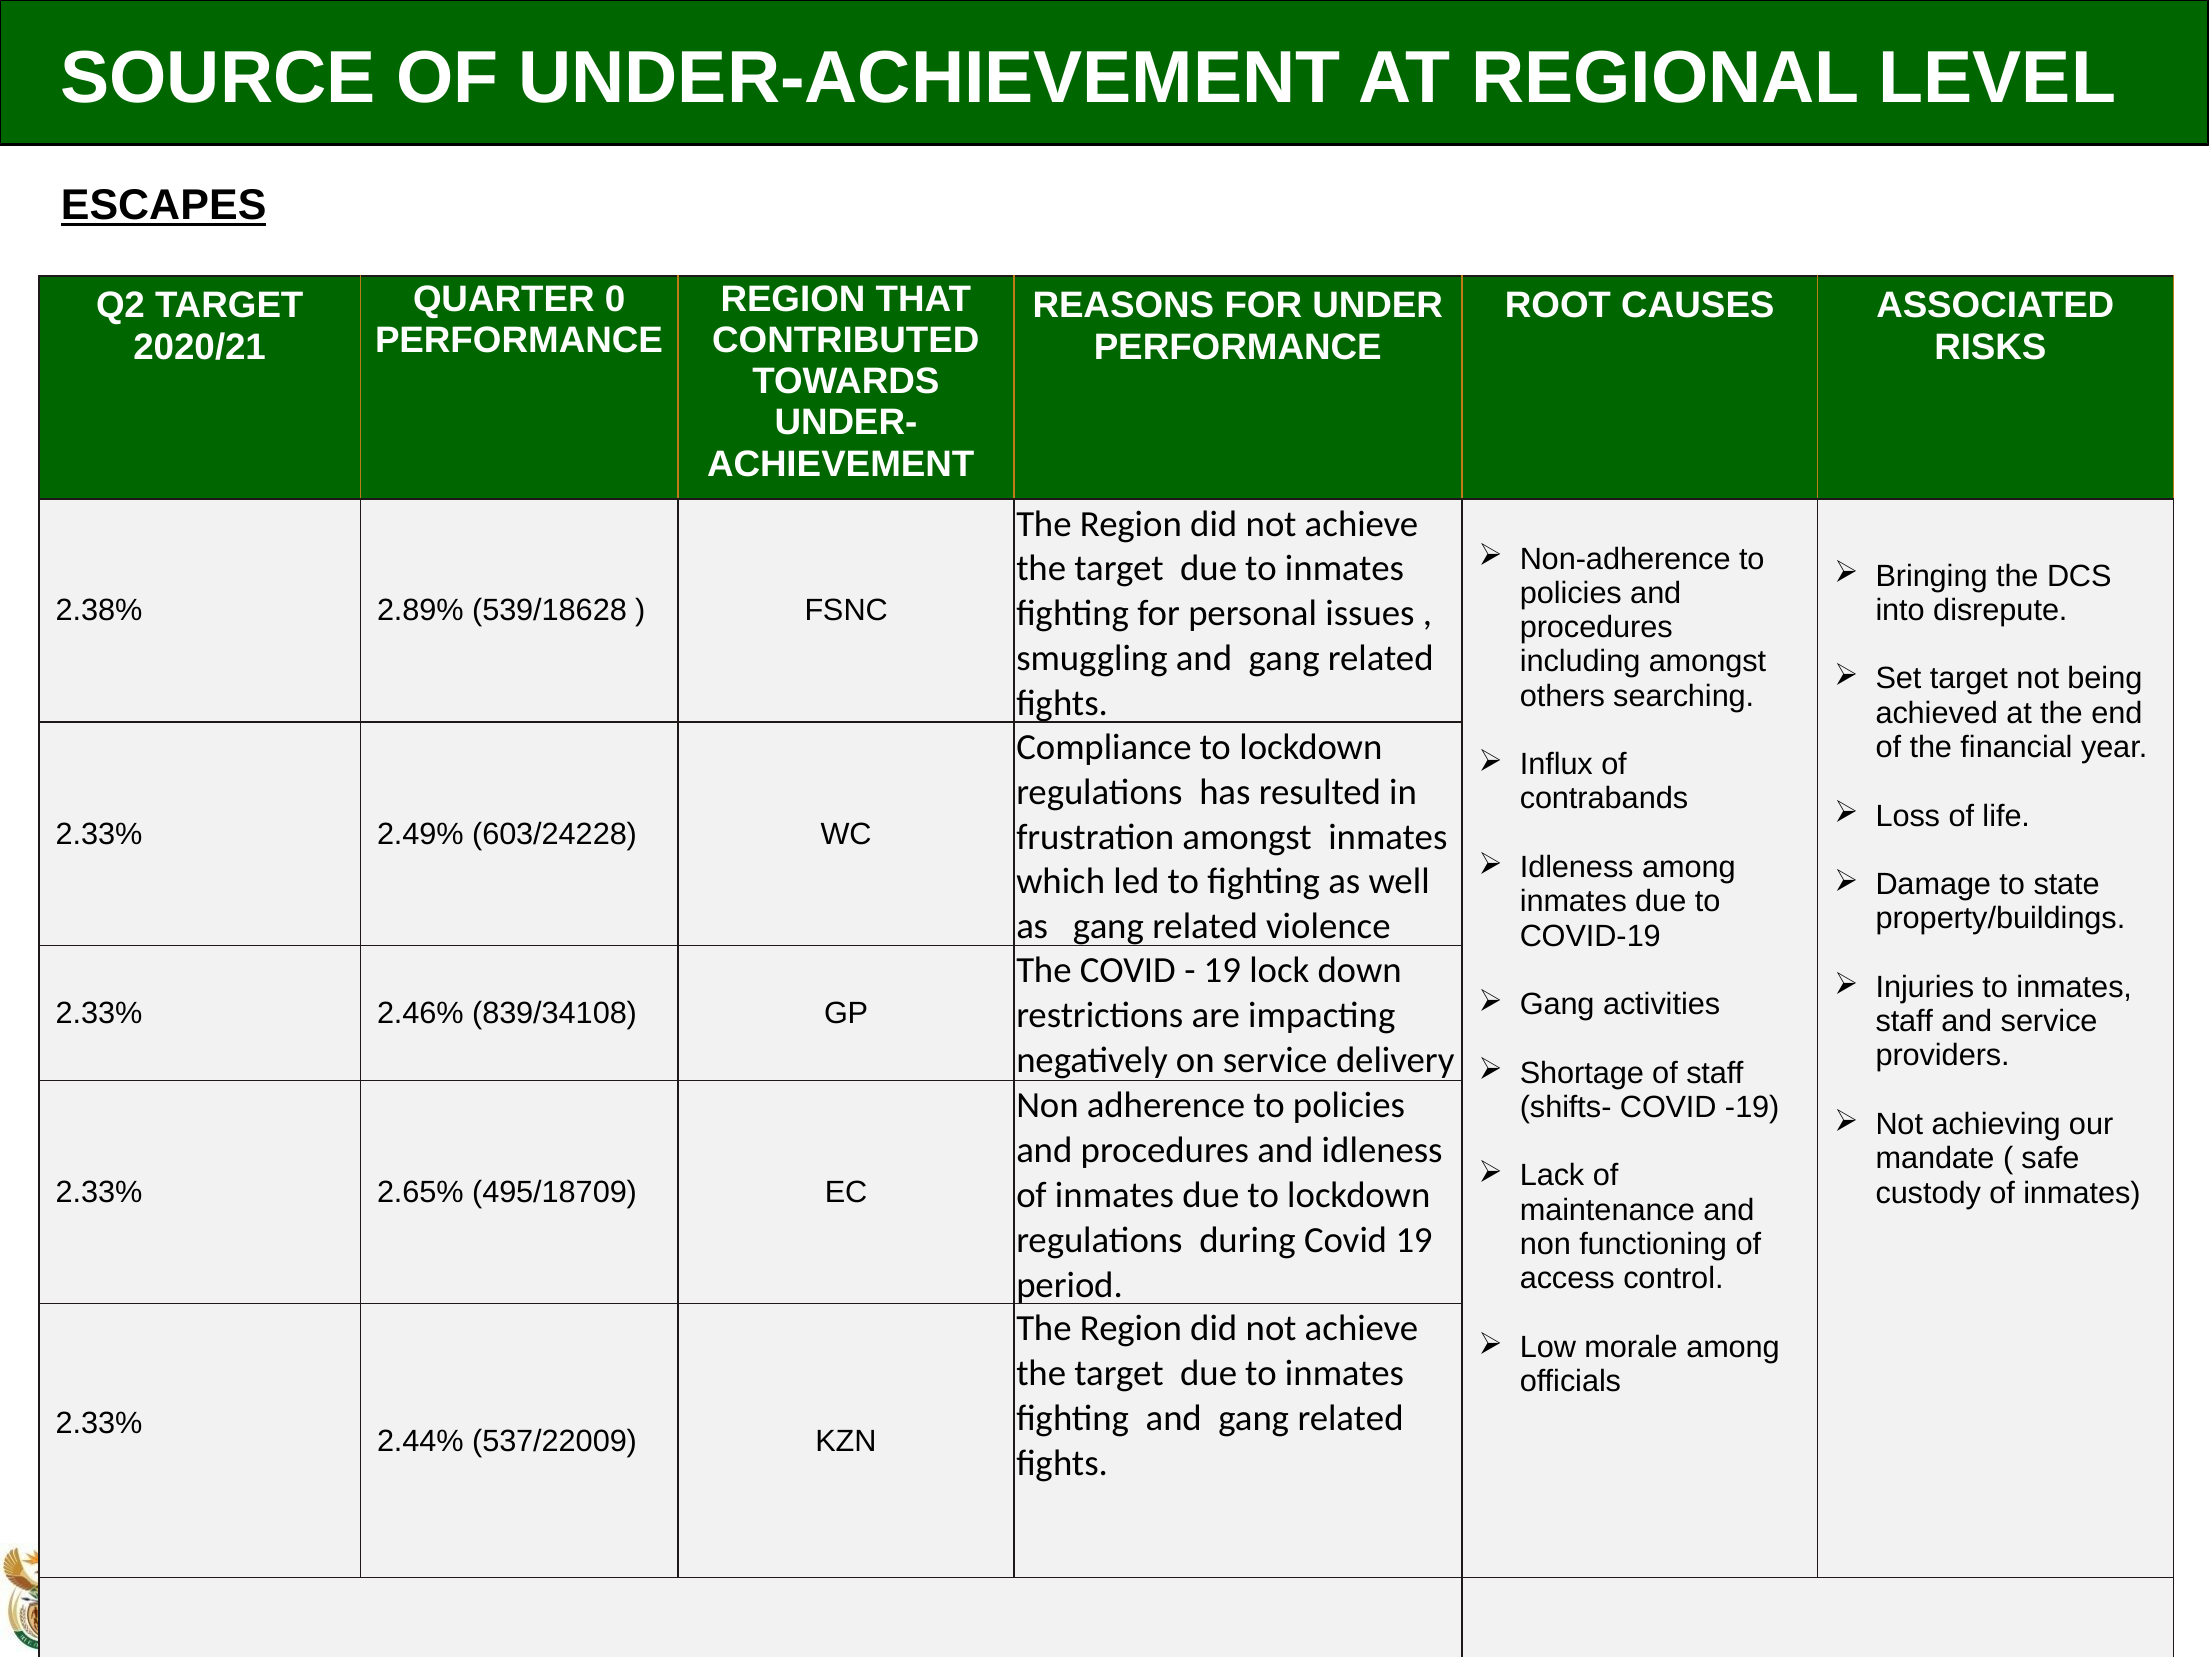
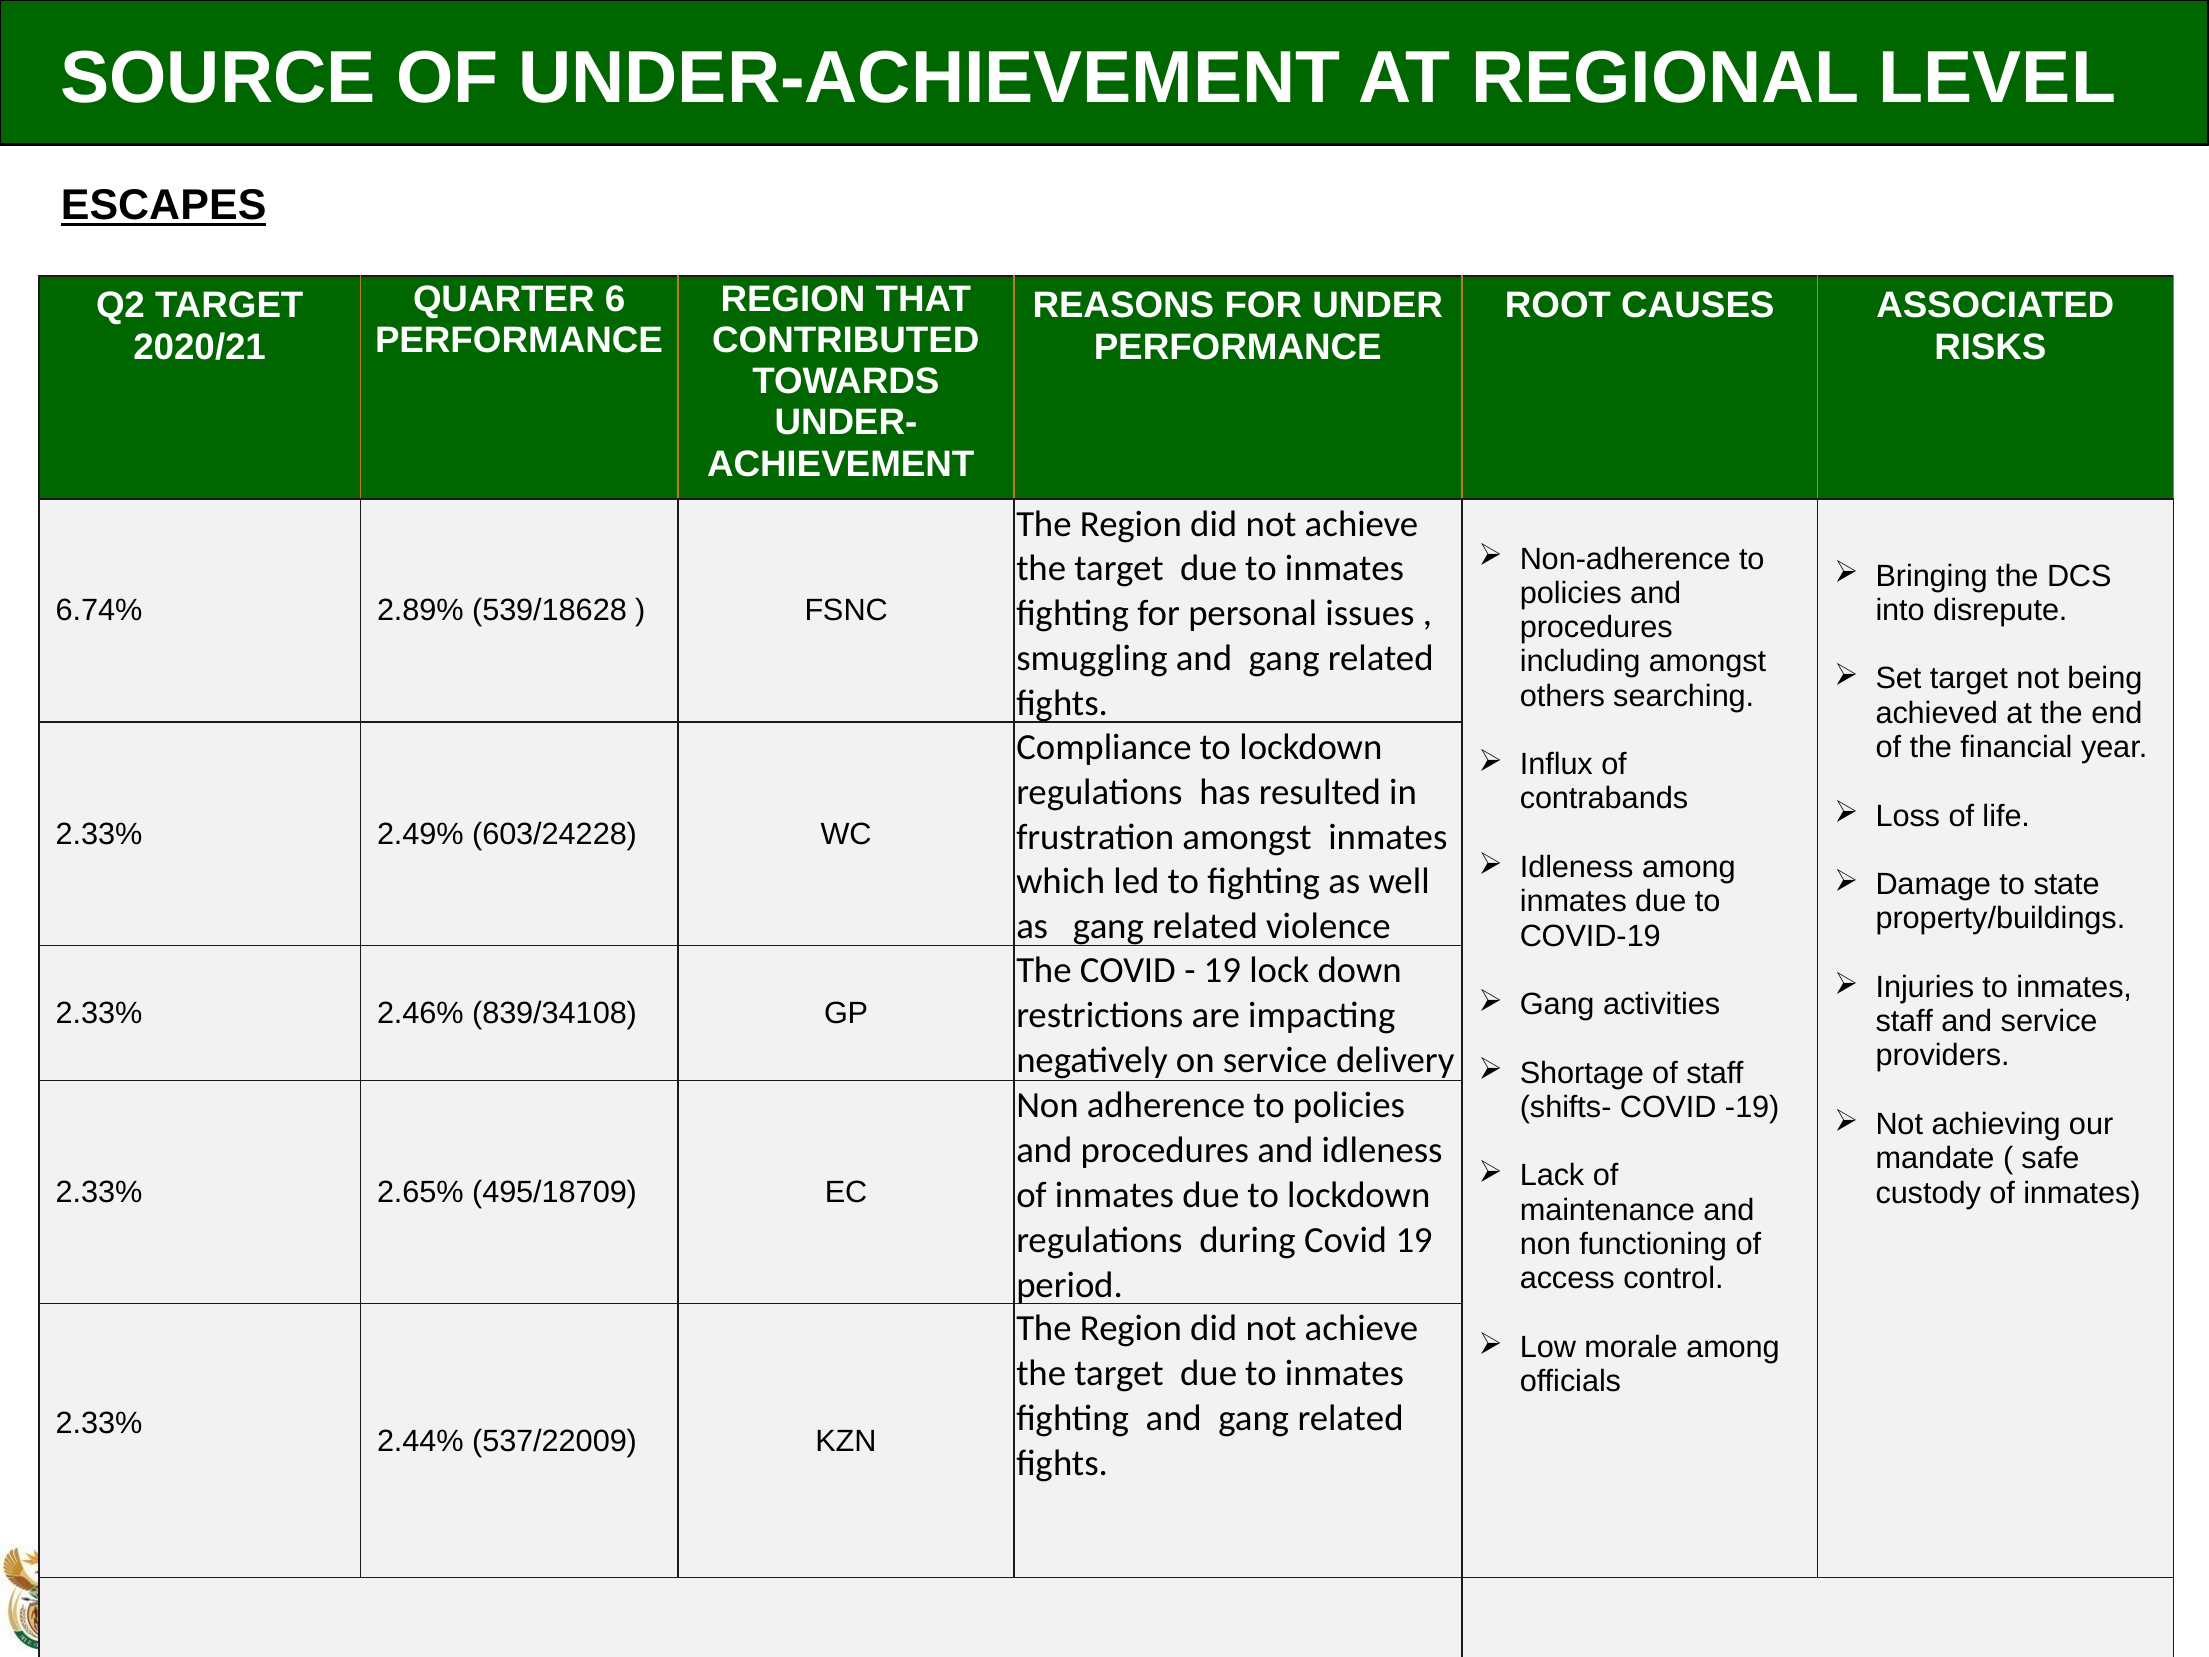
0: 0 -> 6 (615, 299)
2.38%: 2.38% -> 6.74% (99, 611)
